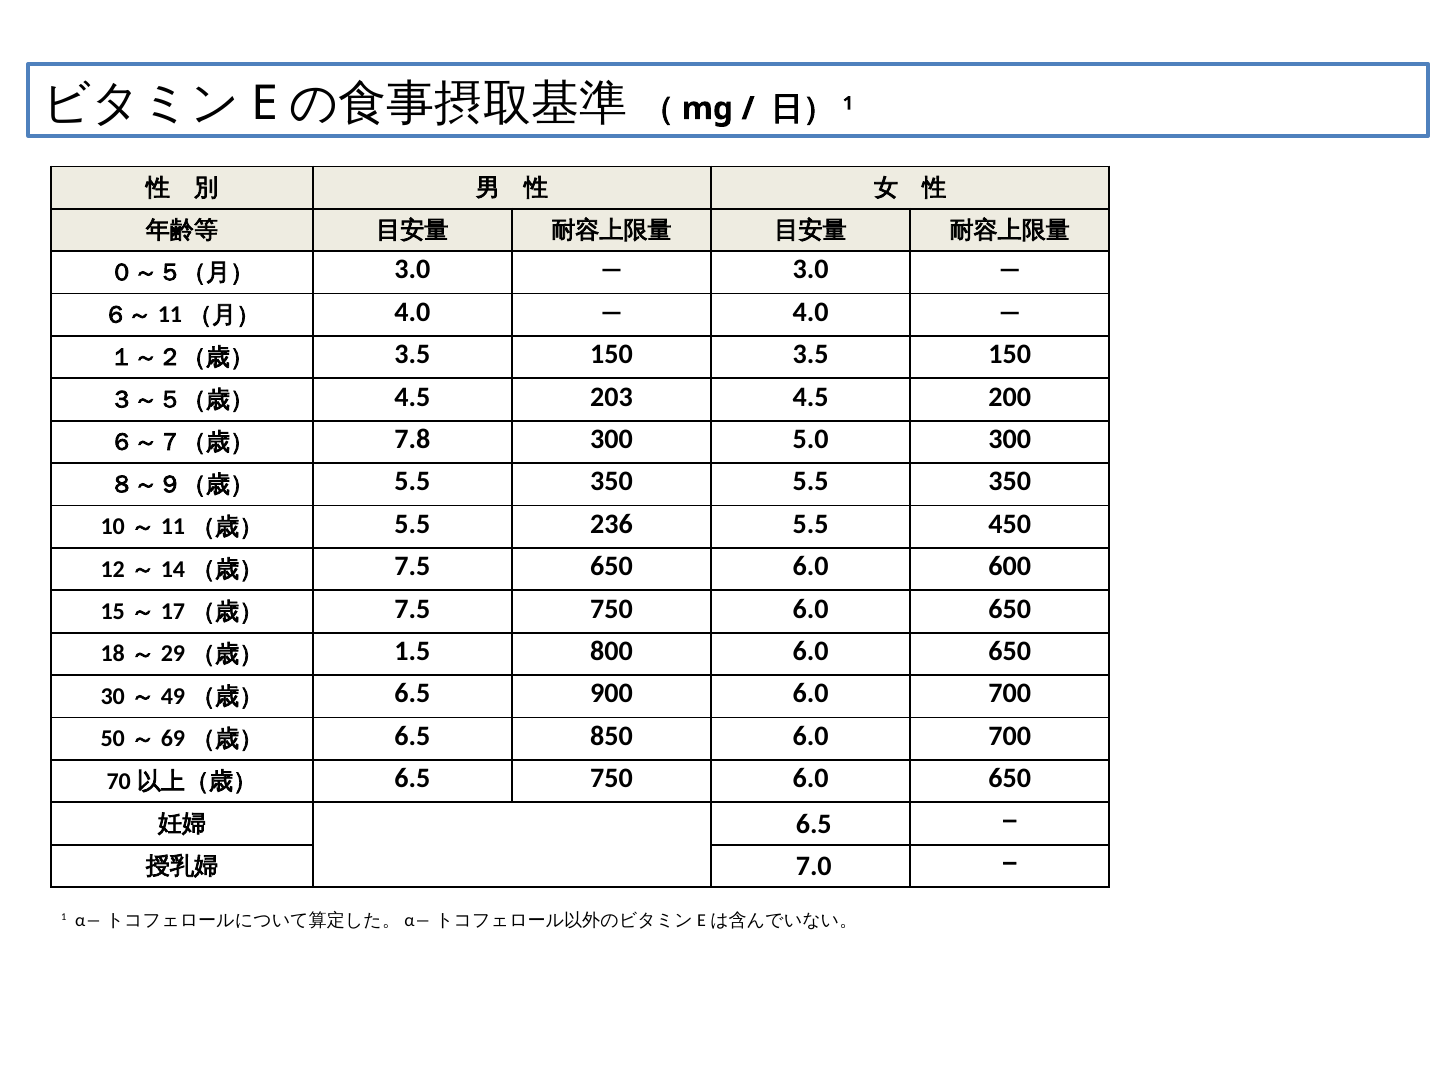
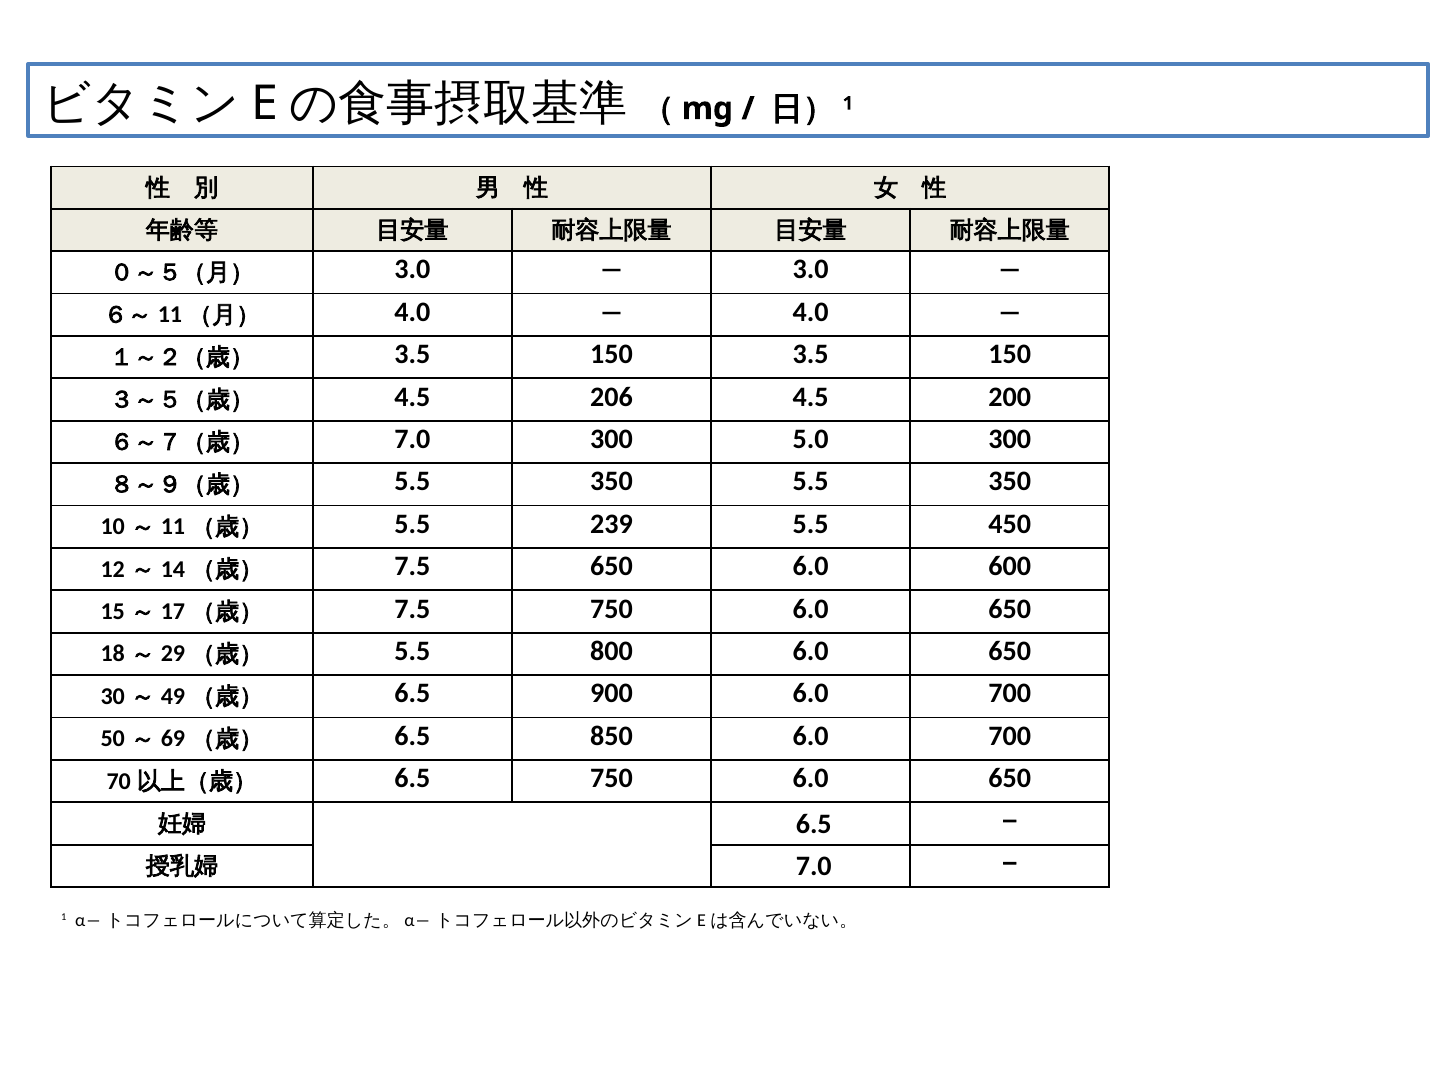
203: 203 -> 206 (612, 397)
7.8: 7.8 -> 7.0 (412, 439)
236: 236 -> 239 (612, 524)
1.5: 1.5 -> 5.5 (412, 651)
